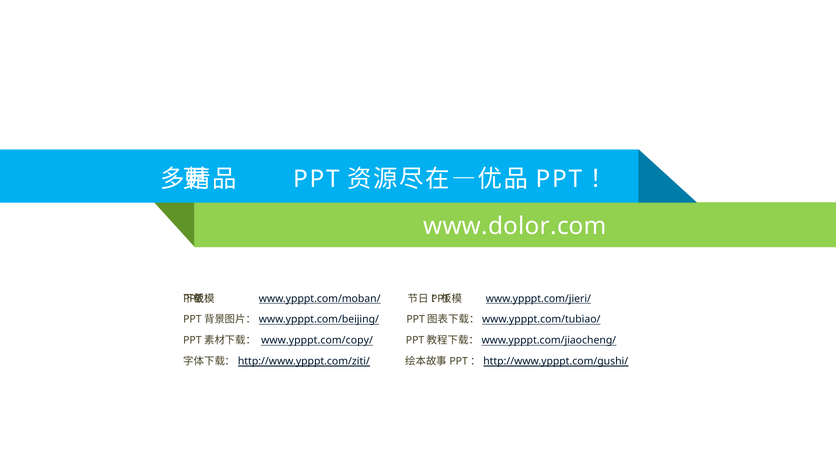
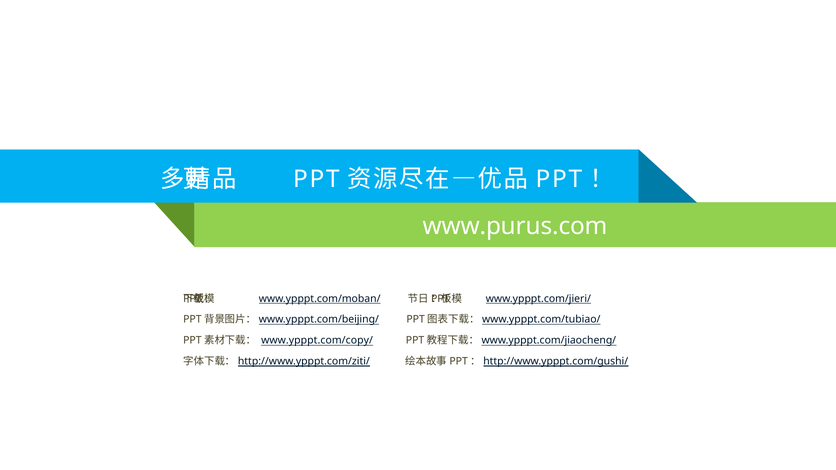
www.dolor.com: www.dolor.com -> www.purus.com (515, 227)
